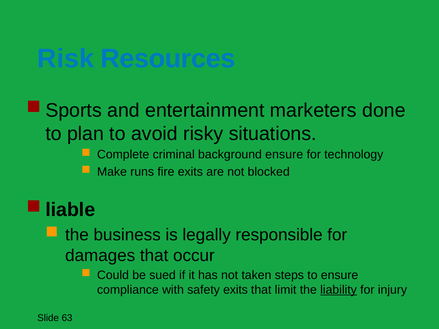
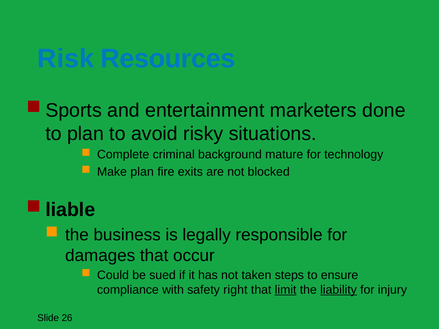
background ensure: ensure -> mature (284, 155)
Make runs: runs -> plan (142, 172)
safety exits: exits -> right (235, 290)
limit underline: none -> present (286, 290)
63: 63 -> 26 (67, 318)
